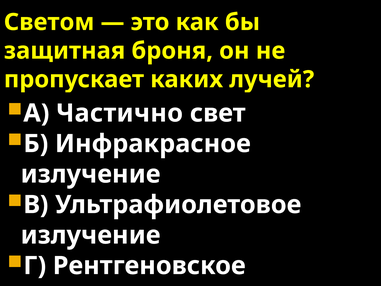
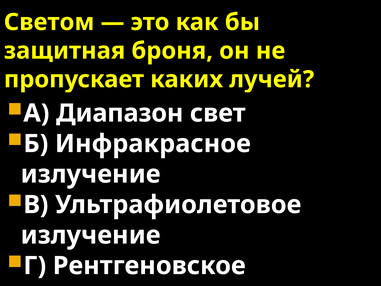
Частично: Частично -> Диапазон (120, 113)
